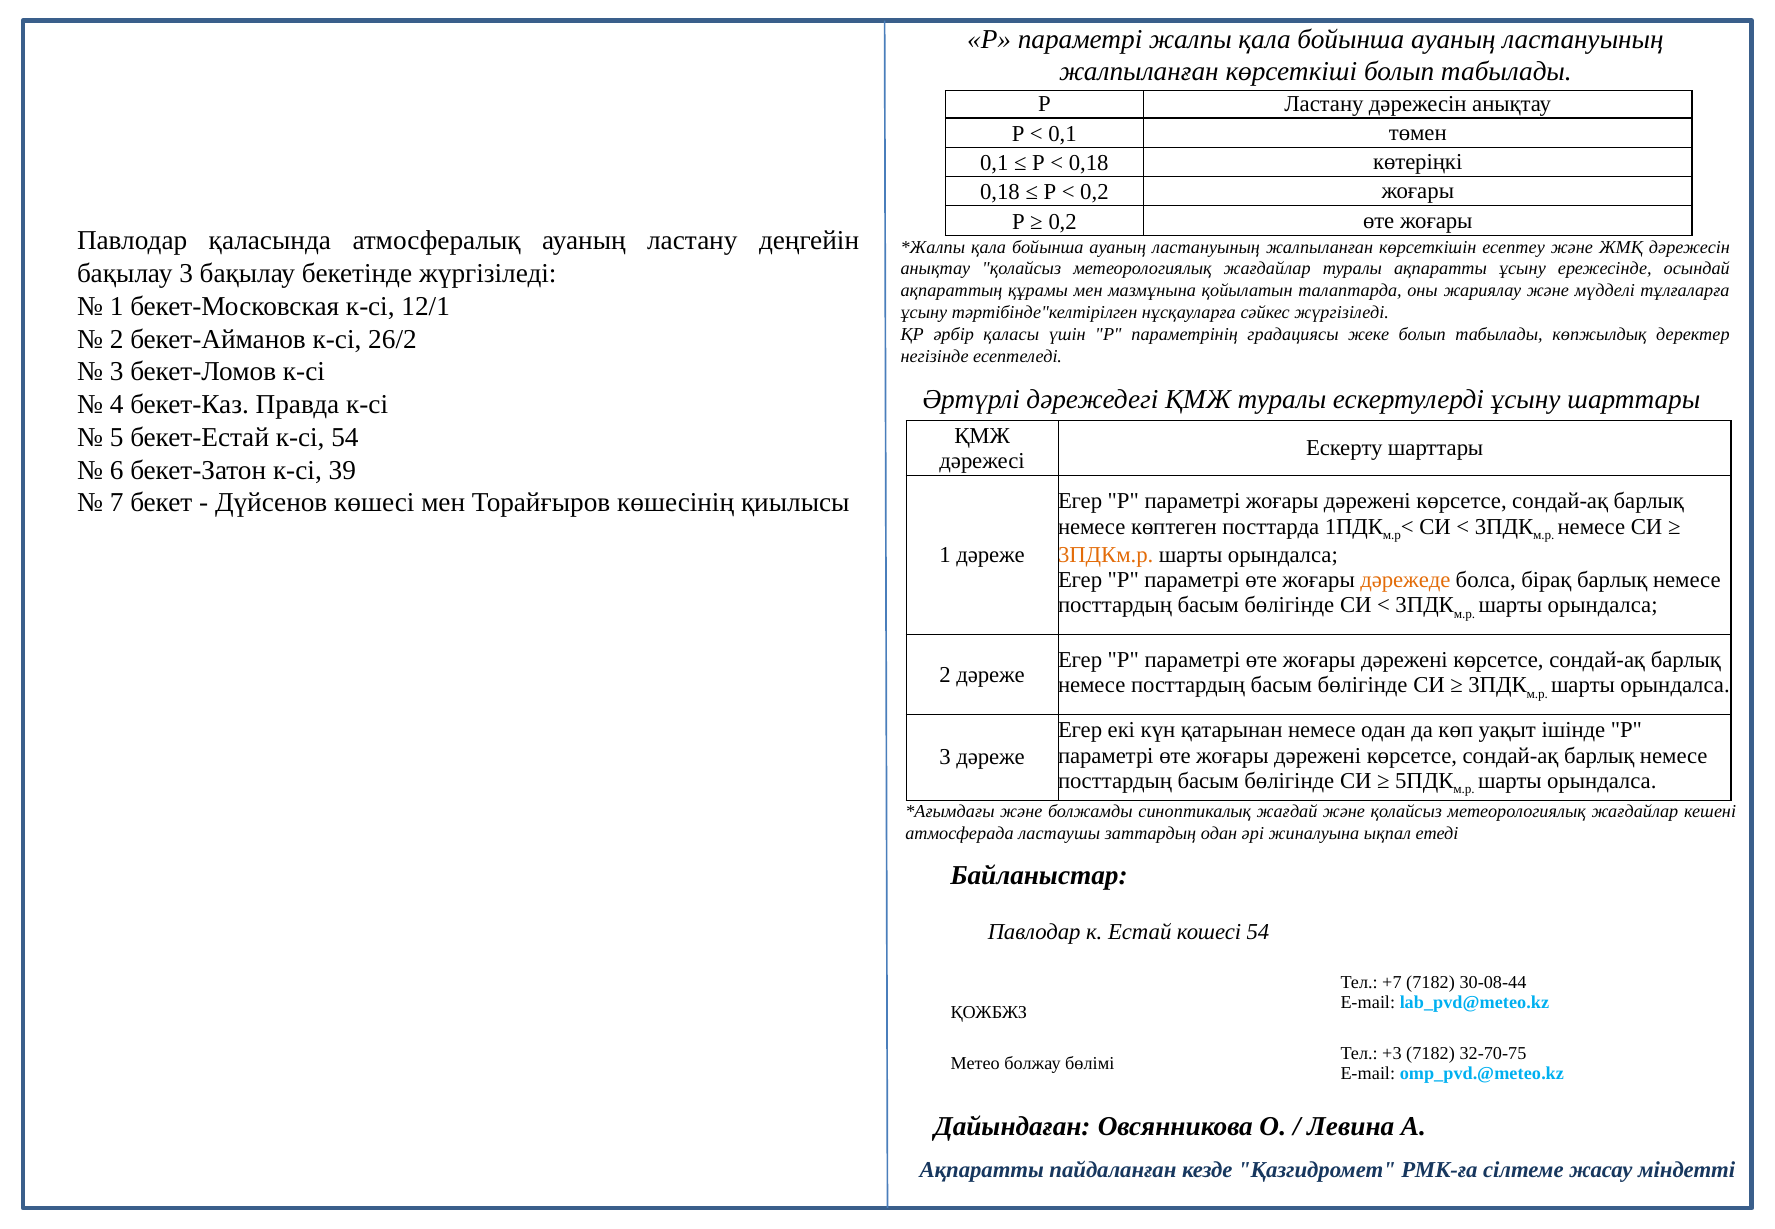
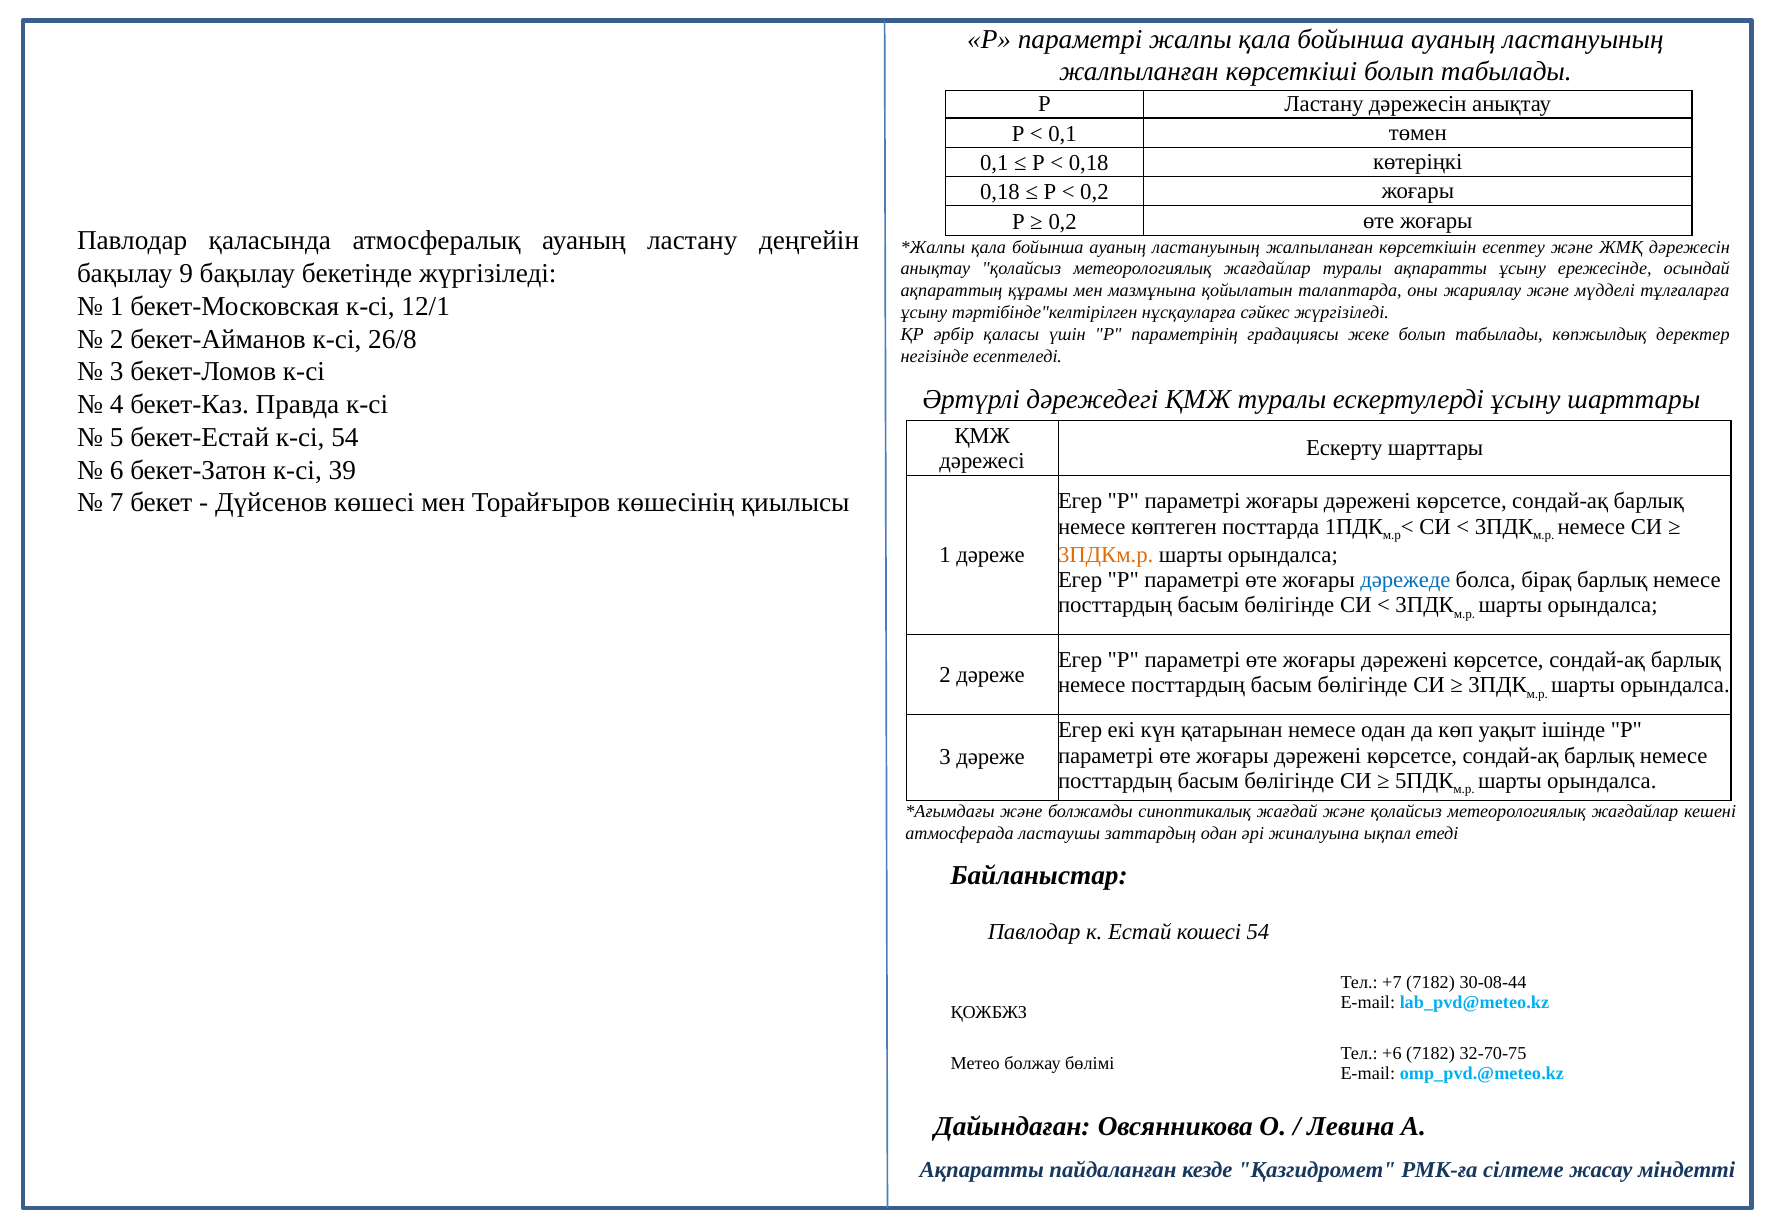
бақылау 3: 3 -> 9 (186, 273)
26/2: 26/2 -> 26/8 (392, 339)
дәрежеде colour: orange -> blue (1405, 580)
+3: +3 -> +6 (1392, 1053)
